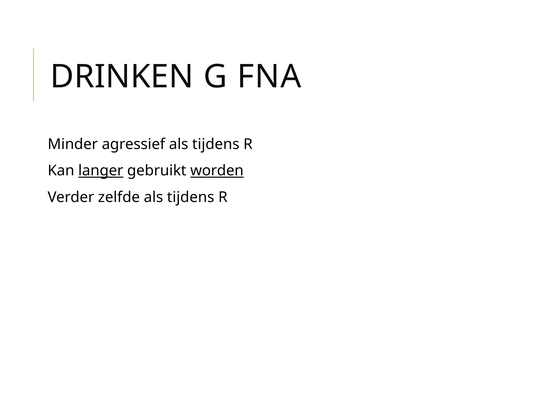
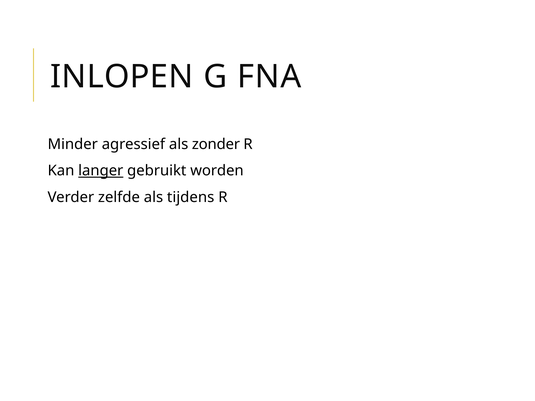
DRINKEN: DRINKEN -> INLOPEN (122, 77)
agressief als tijdens: tijdens -> zonder (216, 144)
worden underline: present -> none (217, 171)
